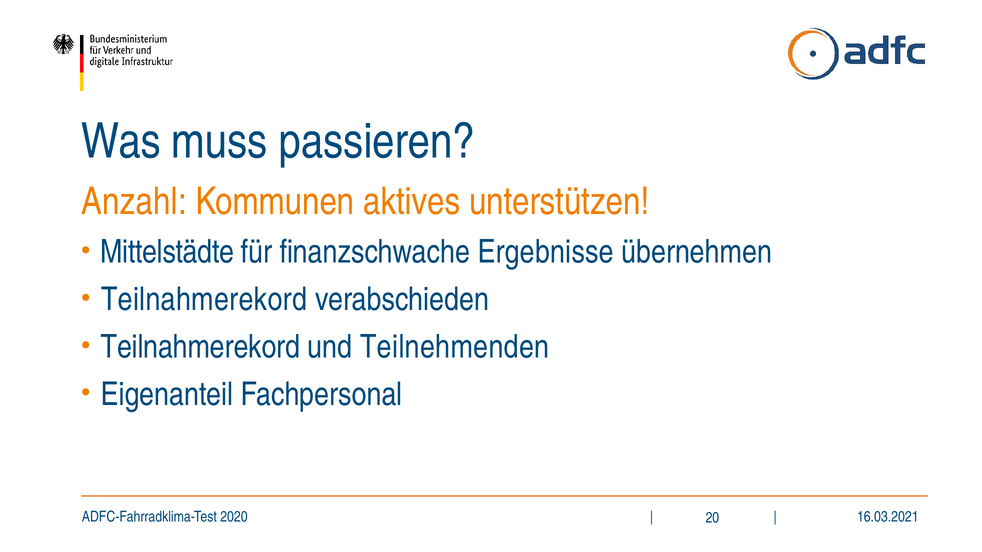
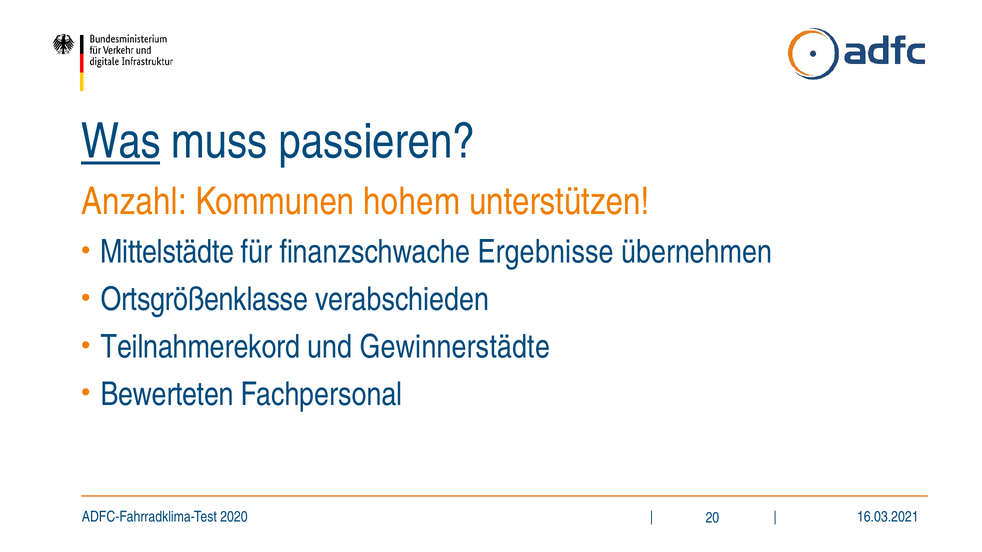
Was underline: none -> present (121, 142)
aktives: aktives -> hohem (412, 202)
Teilnahmerekord: Teilnahmerekord -> Ortsgrößenklasse (204, 300)
Teilnehmenden: Teilnehmenden -> Gewinnerstädte (455, 347)
Eigenanteil: Eigenanteil -> Bewerteten (167, 395)
